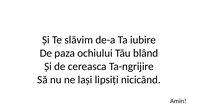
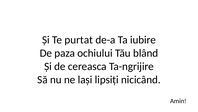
slăvim: slăvim -> purtat (79, 40)
